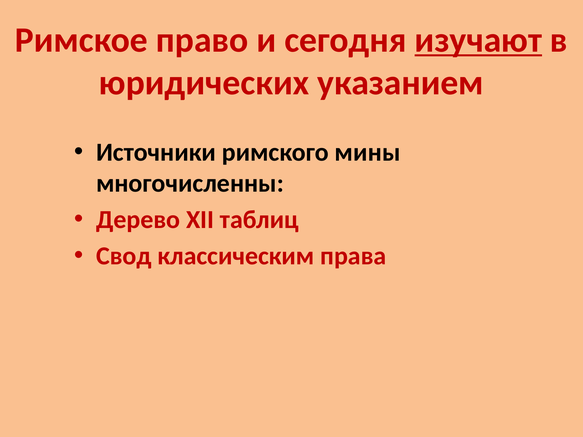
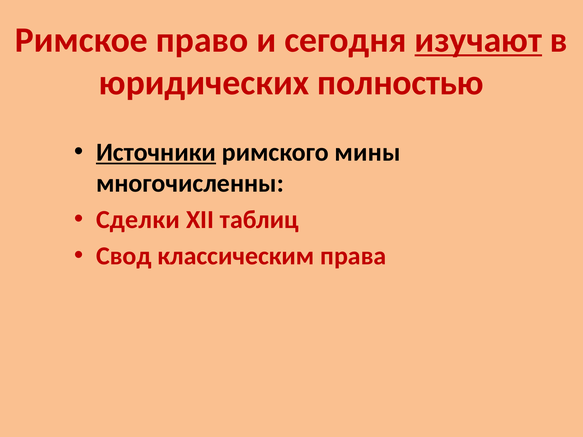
указанием: указанием -> полностью (401, 83)
Источники underline: none -> present (156, 152)
Дерево: Дерево -> Сделки (138, 220)
